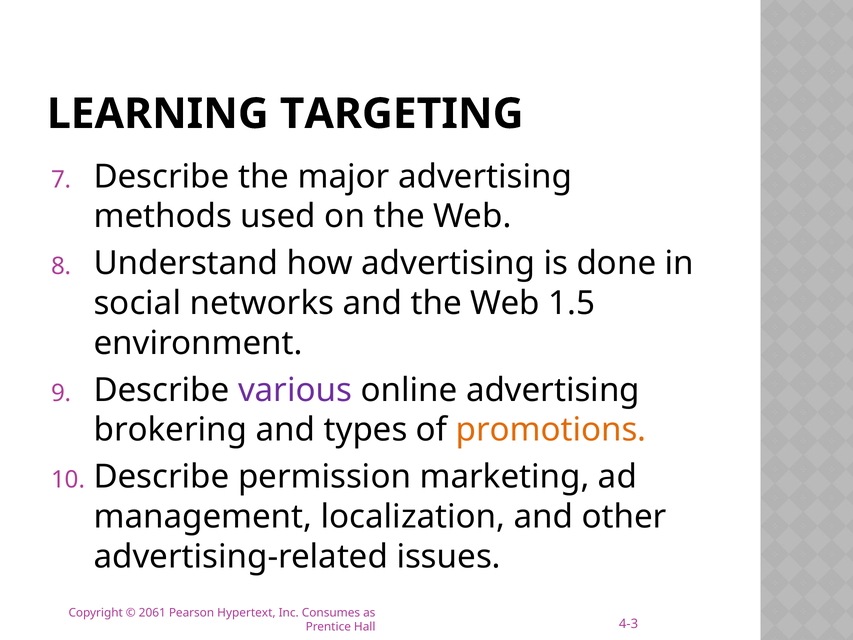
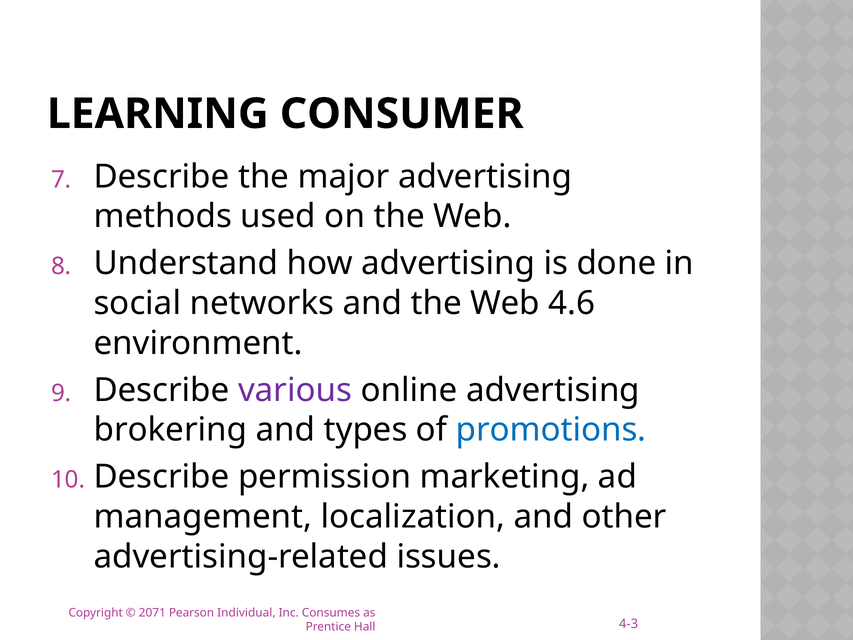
TARGETING: TARGETING -> CONSUMER (402, 114)
1.5: 1.5 -> 4.6 (572, 303)
promotions colour: orange -> blue (551, 430)
2061: 2061 -> 2071 (152, 613)
Hypertext: Hypertext -> Individual (246, 613)
